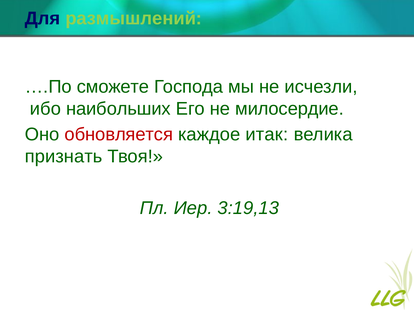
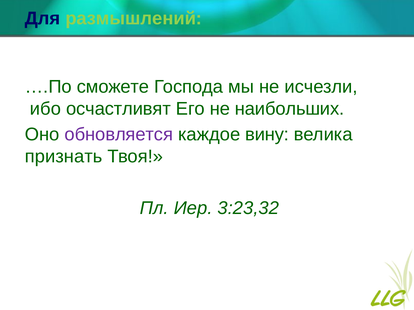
наибольших: наибольших -> осчастливят (118, 109)
милосердие: милосердие -> наибольших (290, 109)
обновляется colour: red -> purple (119, 135)
итак: итак -> вину (267, 135)
3:19,13: 3:19,13 -> 3:23,32 (248, 208)
